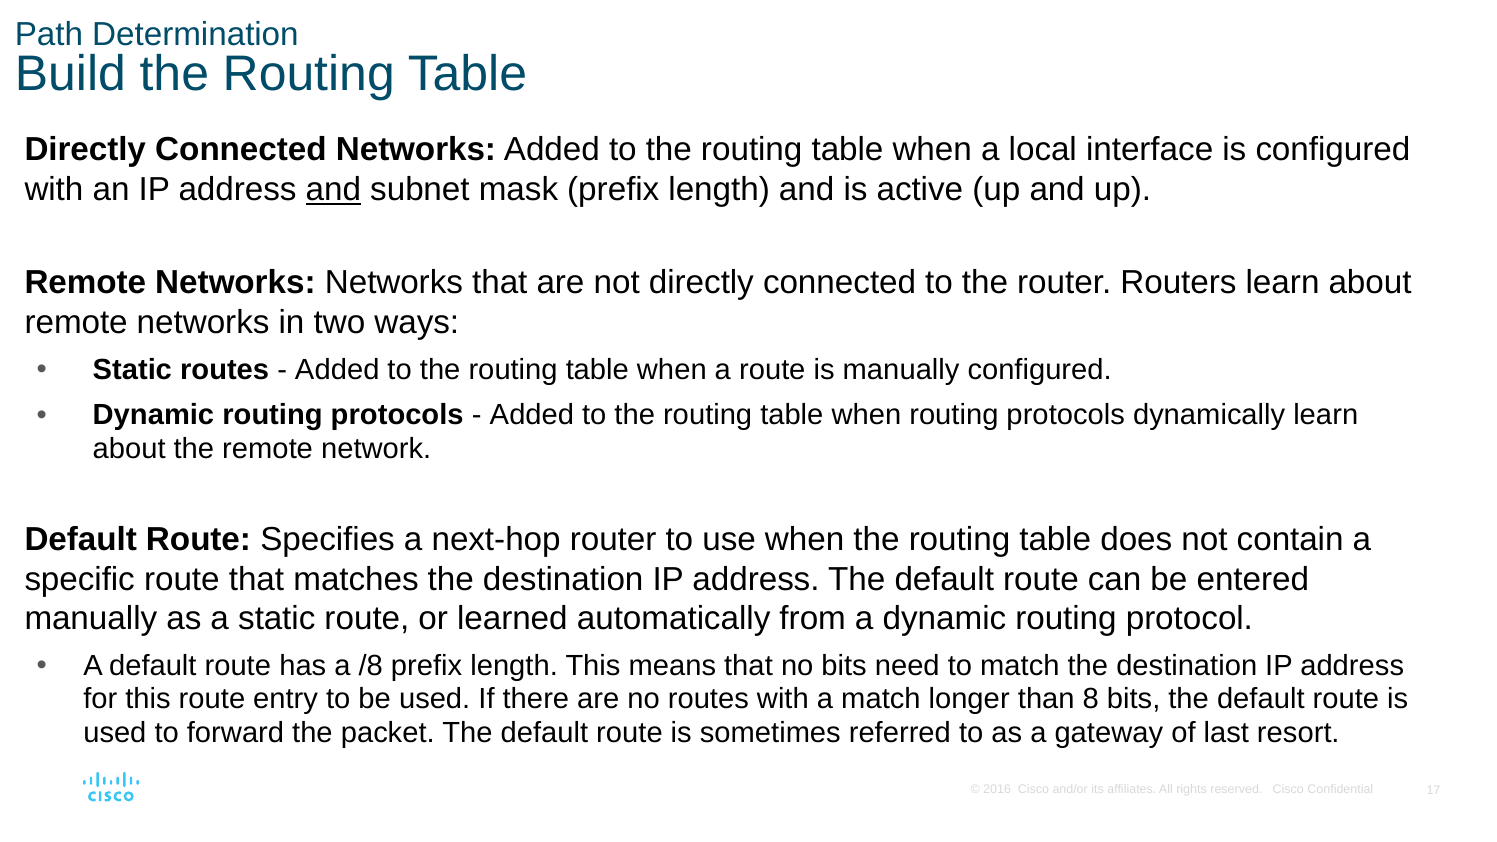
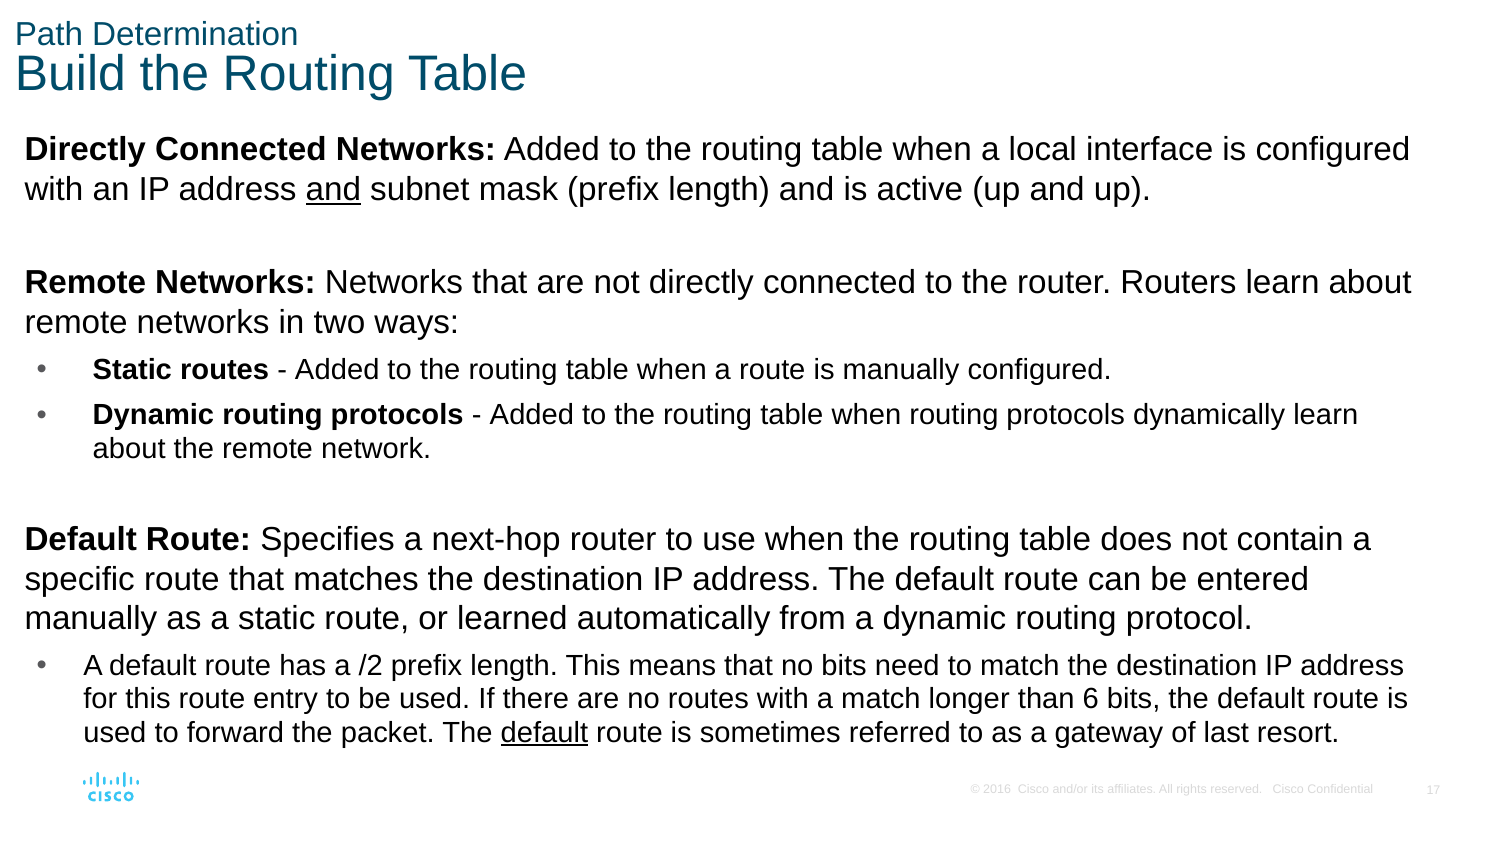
/8: /8 -> /2 (371, 666)
8: 8 -> 6 (1091, 699)
default underline: none -> present (544, 733)
